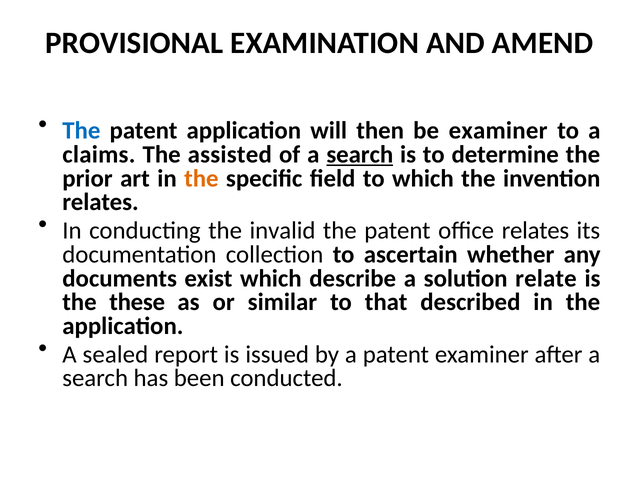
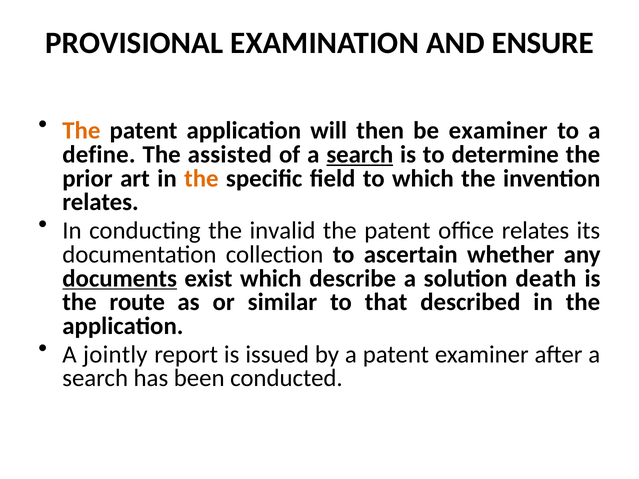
AMEND: AMEND -> ENSURE (543, 43)
The colour: blue -> orange (81, 131)
claims: claims -> define (99, 155)
documents underline: none -> present (120, 278)
relate: relate -> death (546, 278)
these: these -> route (137, 302)
sealed: sealed -> jointly (115, 355)
